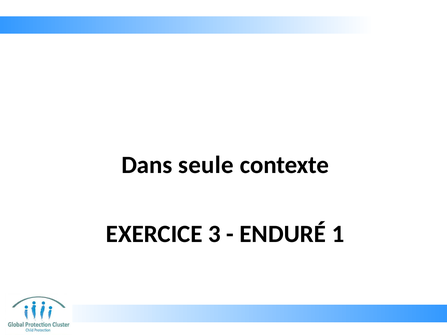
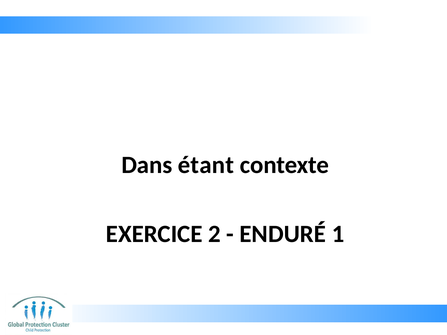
seule: seule -> étant (206, 165)
3: 3 -> 2 (214, 234)
